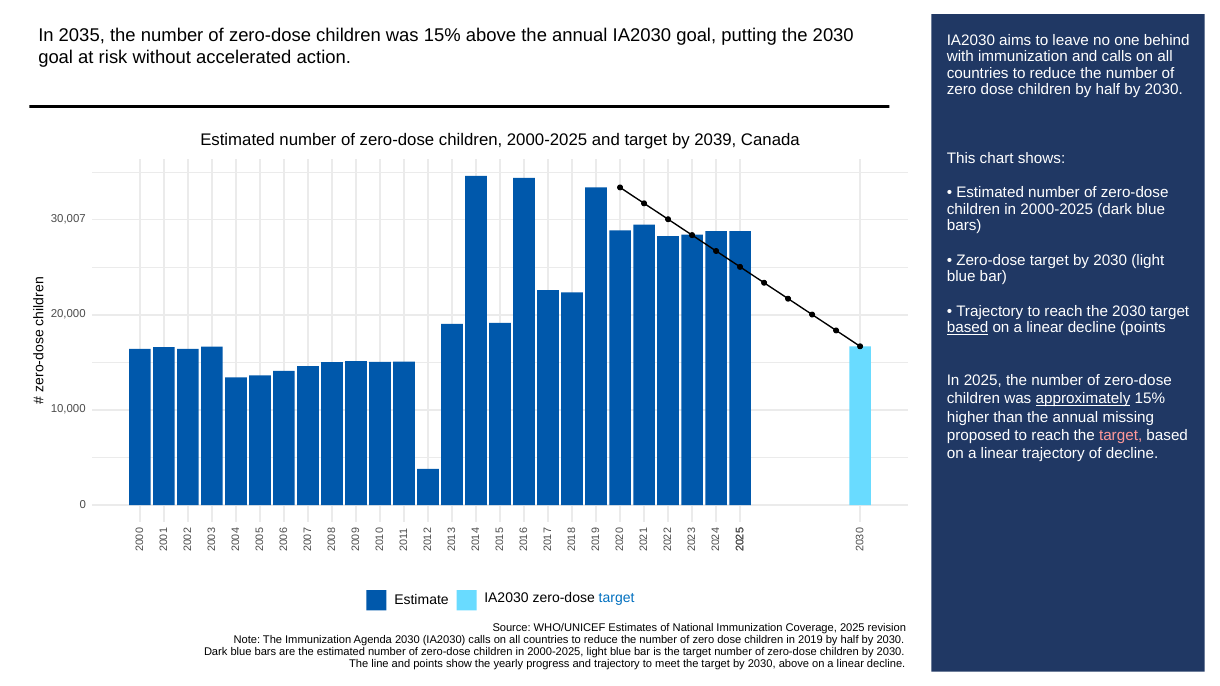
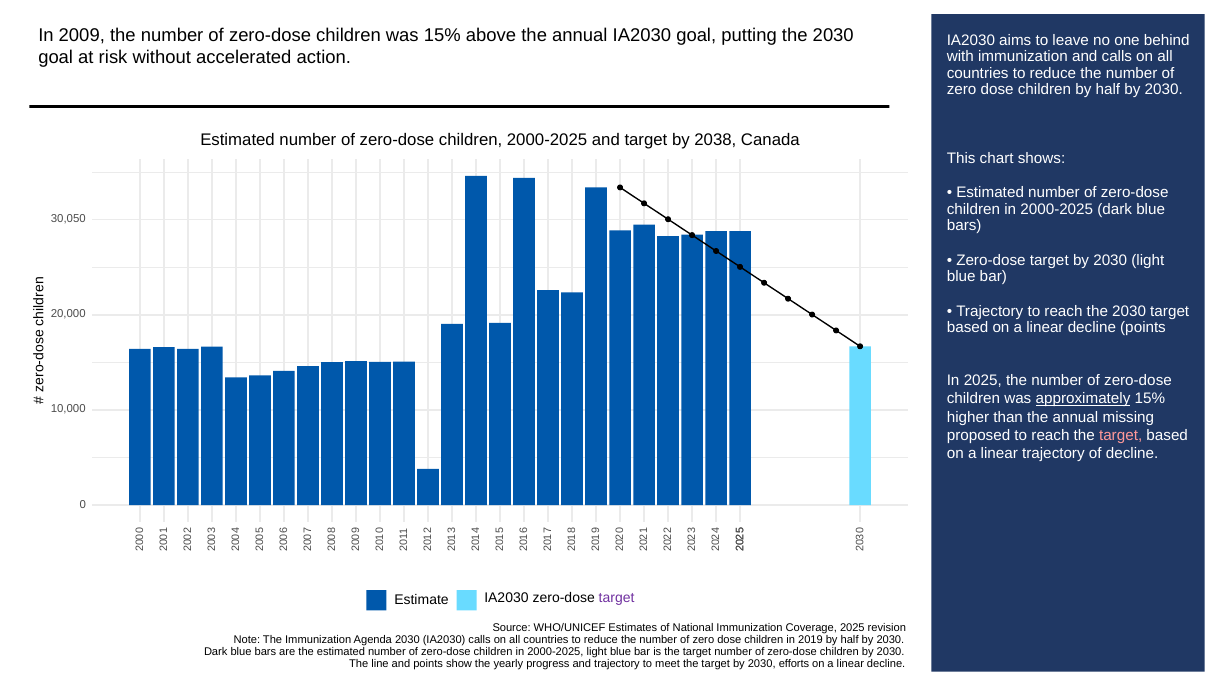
2035: 2035 -> 2009 (82, 35)
2039: 2039 -> 2038 (715, 140)
30,007: 30,007 -> 30,050 (68, 219)
based underline: present -> none (968, 328)
target colour: blue -> purple (617, 599)
2030 above: above -> efforts (794, 664)
